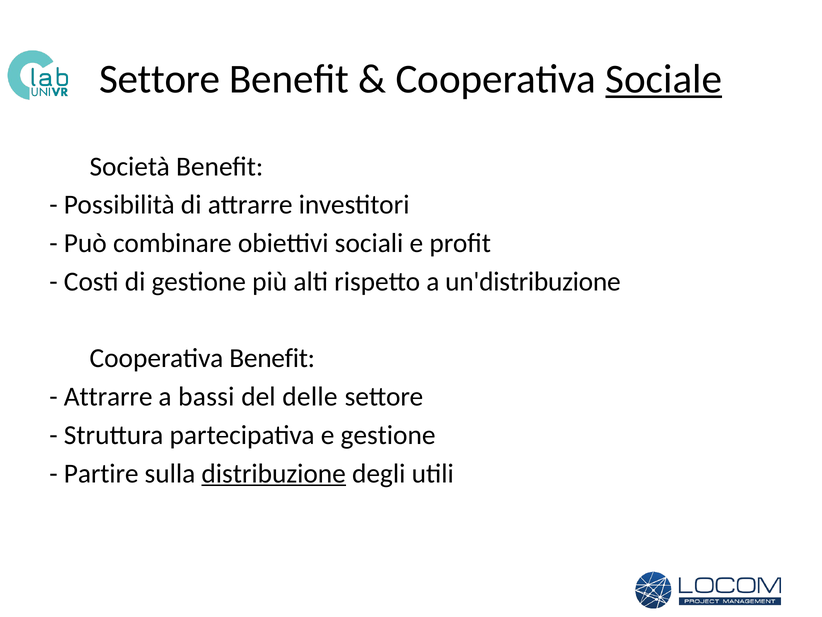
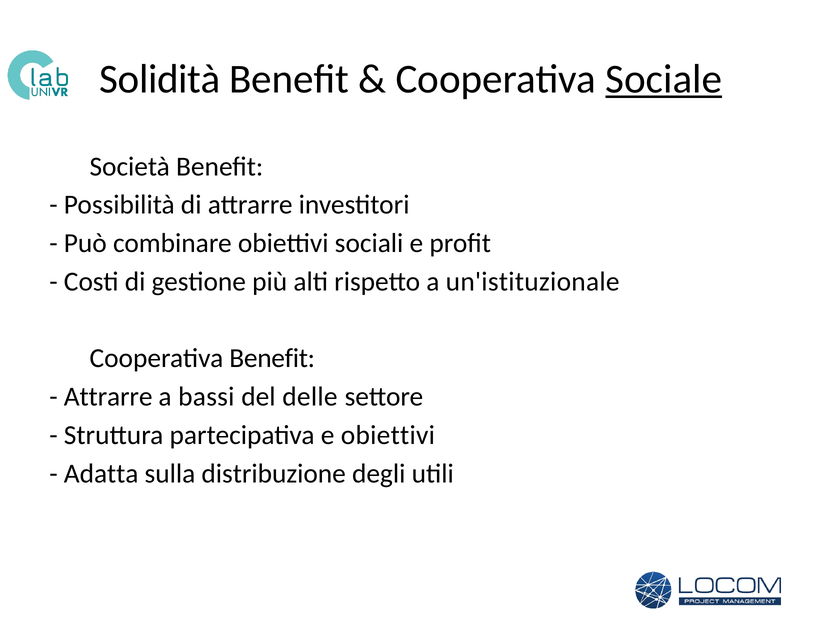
Settore: Settore -> Solidità (160, 79)
un'distribuzione: un'distribuzione -> un'istituzionale (533, 281)
e gestione: gestione -> obiettivi (388, 435)
Partire: Partire -> Adatta (101, 473)
distribuzione underline: present -> none (274, 473)
